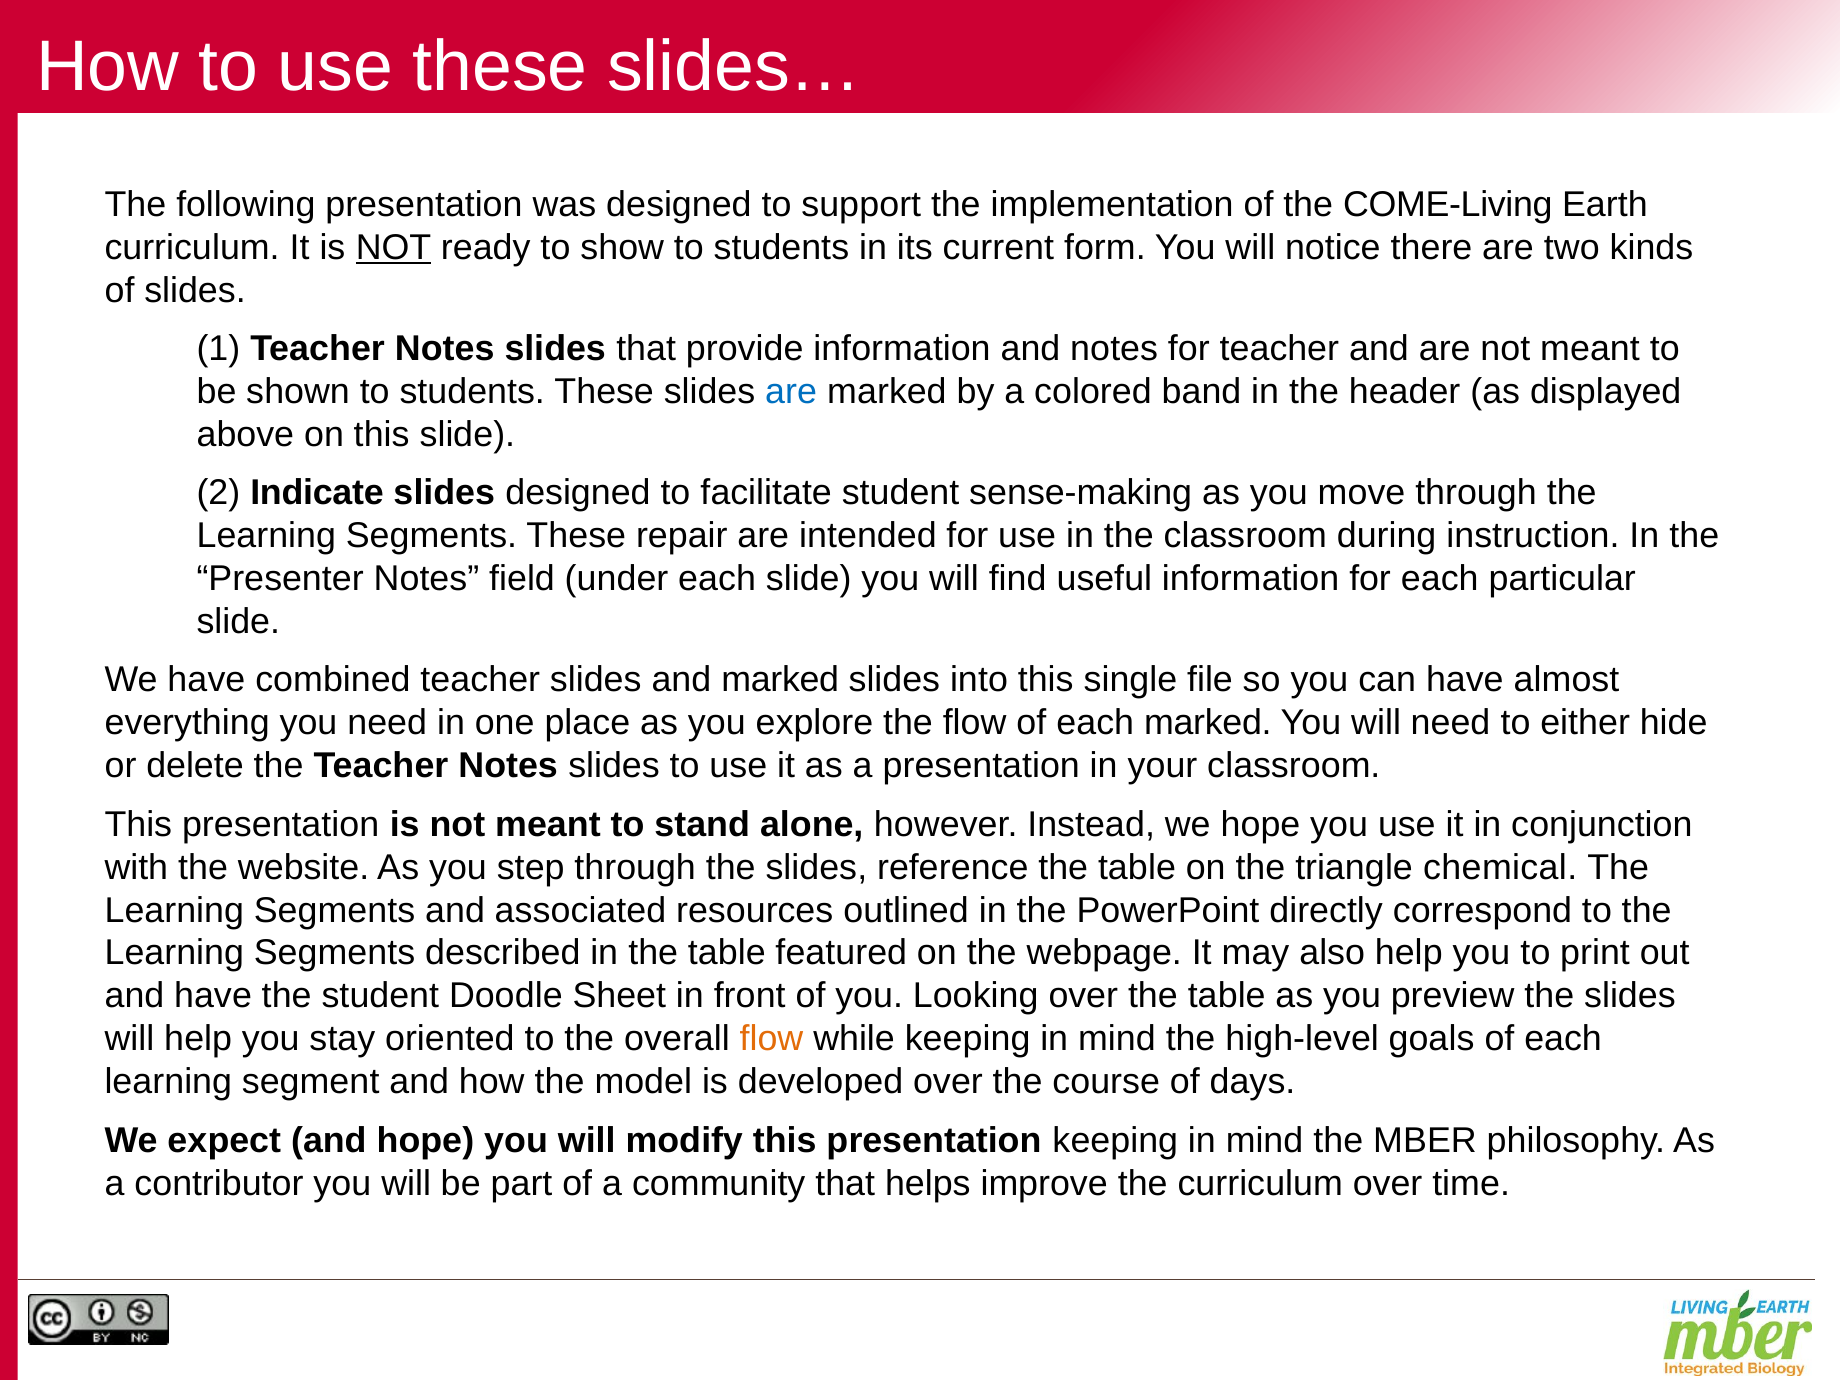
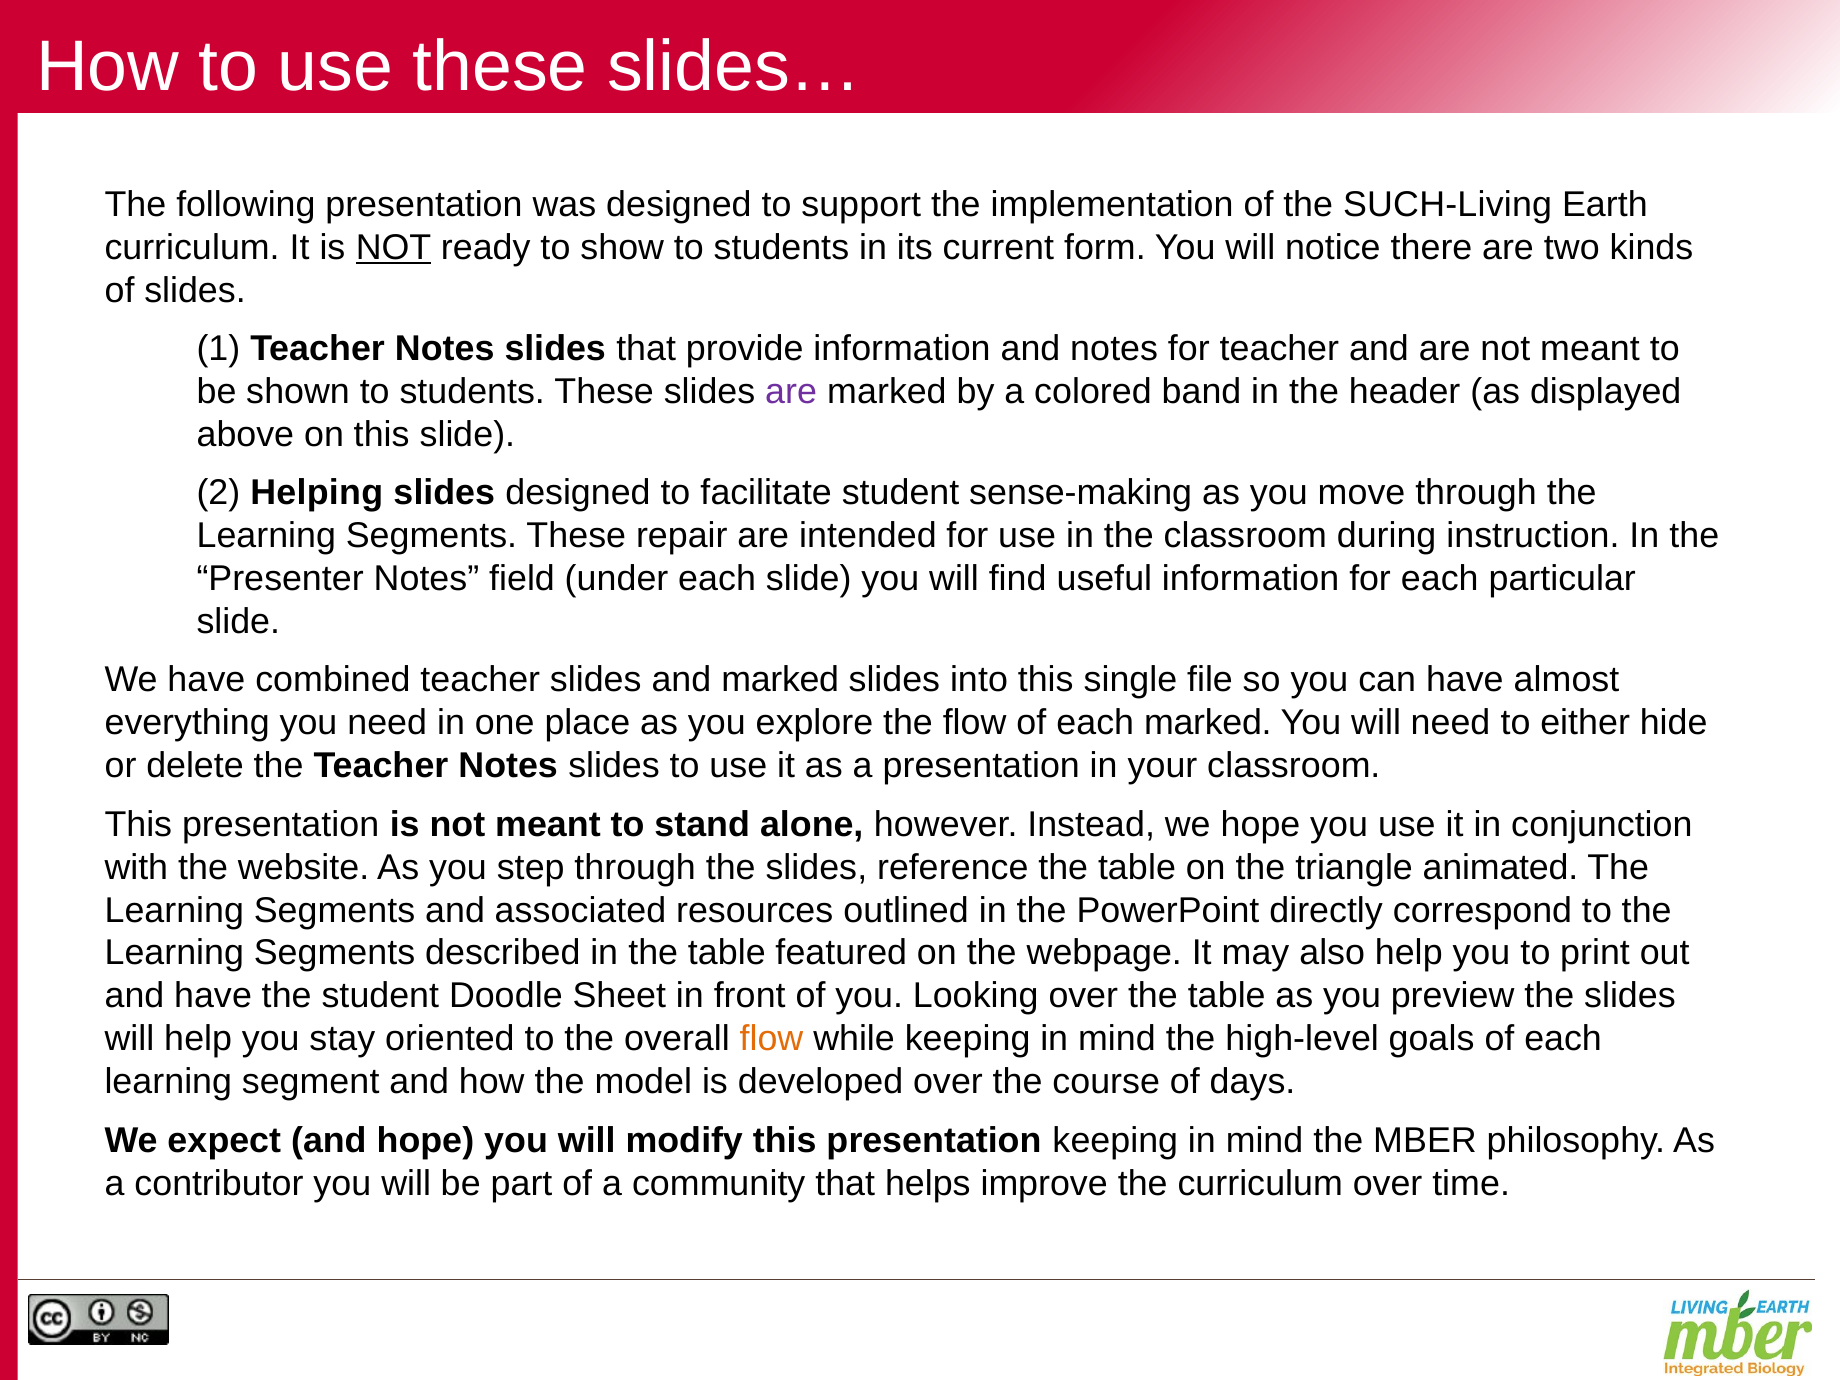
COME-Living: COME-Living -> SUCH-Living (1448, 204)
are colour: blue -> purple (791, 392)
Indicate: Indicate -> Helping (317, 493)
chemical: chemical -> animated (1500, 867)
